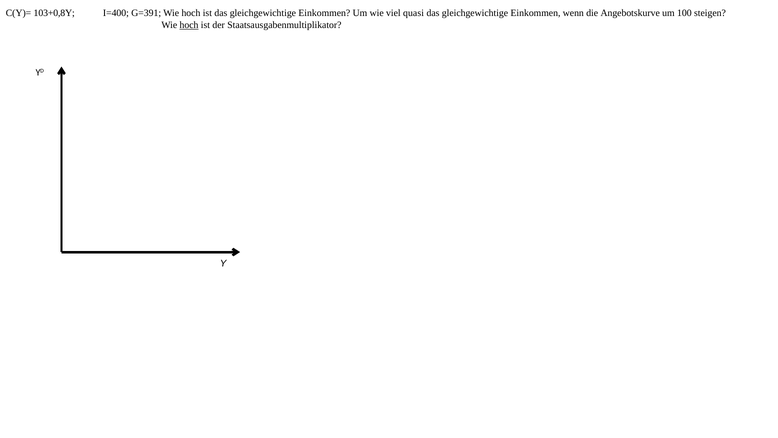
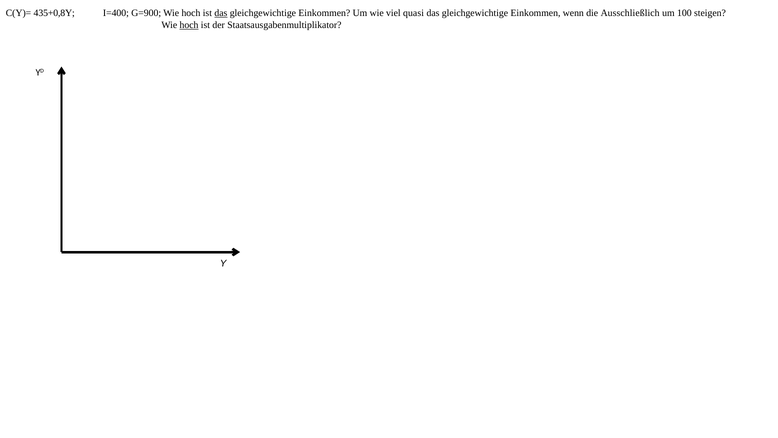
103+0,8Y: 103+0,8Y -> 435+0,8Y (54, 13)
G=391: G=391 -> G=900 (146, 13)
das underline: none -> present (221, 13)
Angebotskurve: Angebotskurve -> Ausschließlich (630, 13)
